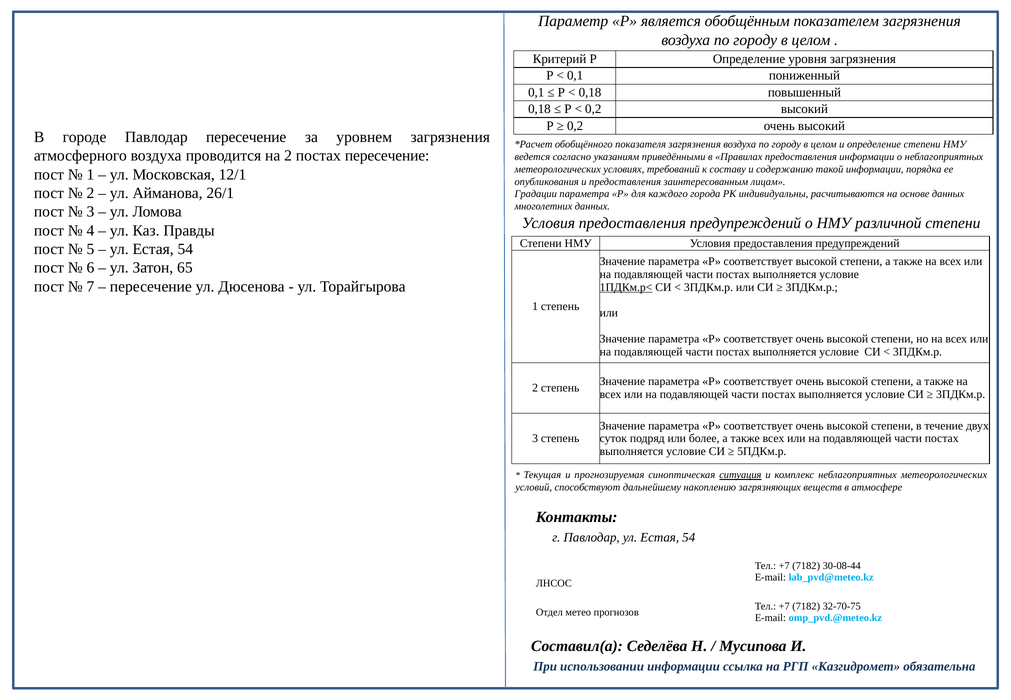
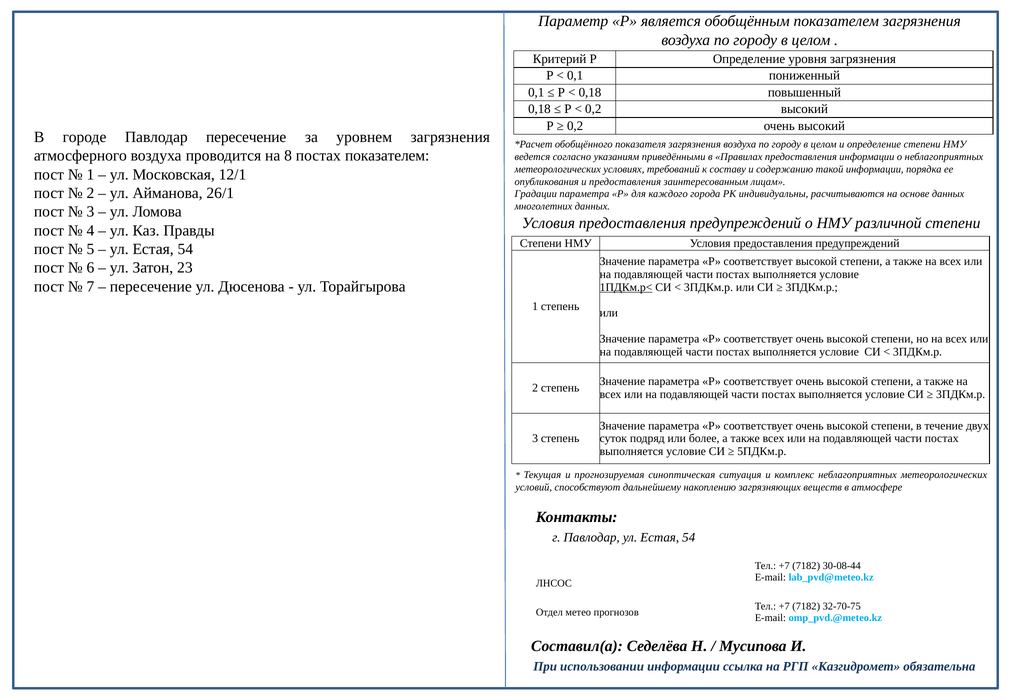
на 2: 2 -> 8 (288, 156)
постах пересечение: пересечение -> показателем (387, 156)
65: 65 -> 23 (185, 268)
ситуация underline: present -> none (740, 475)
